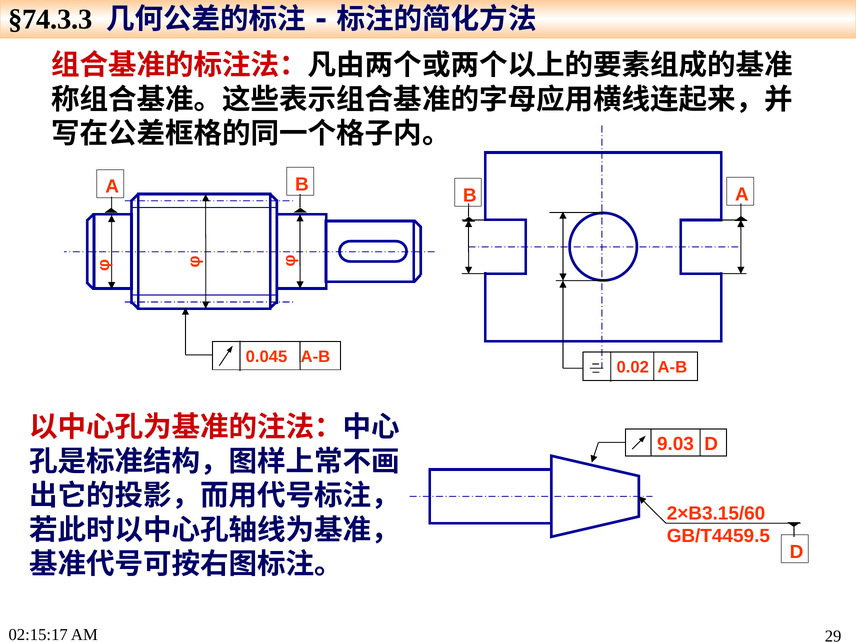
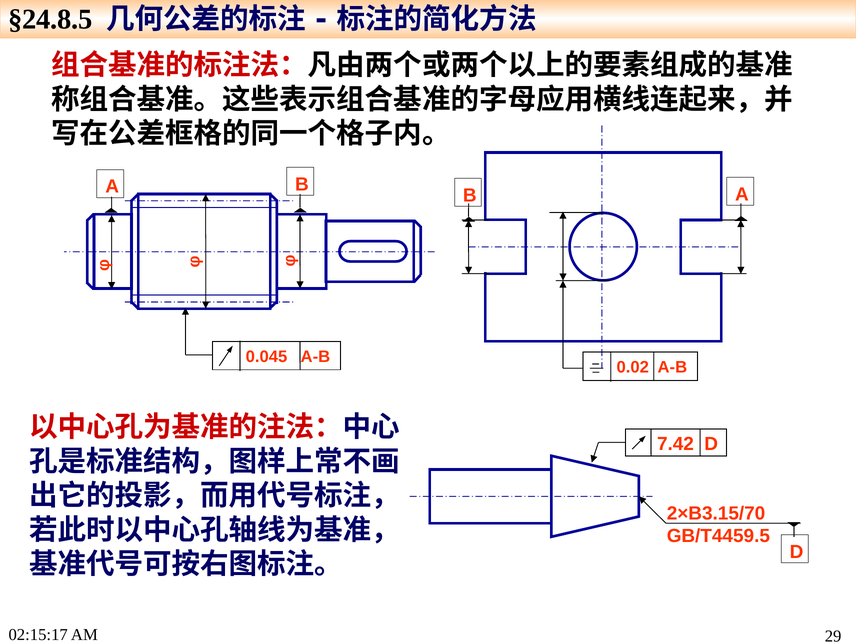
§74.3.3: §74.3.3 -> §24.8.5 (50, 19)
9.03: 9.03 -> 7.42 (676, 444)
2×B3.15/60: 2×B3.15/60 -> 2×B3.15/70 (716, 513)
